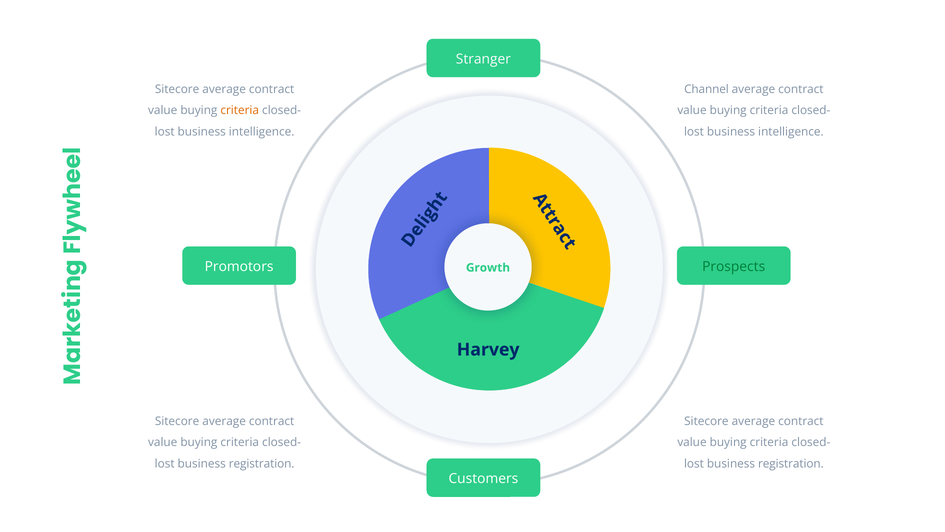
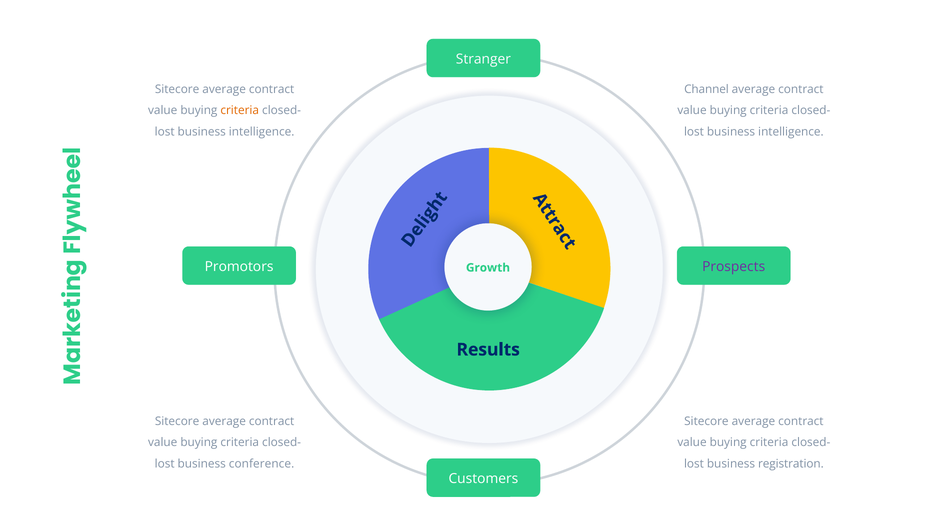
Prospects colour: green -> purple (734, 266)
Harvey: Harvey -> Results (488, 349)
registration: registration -> conference (262, 463)
